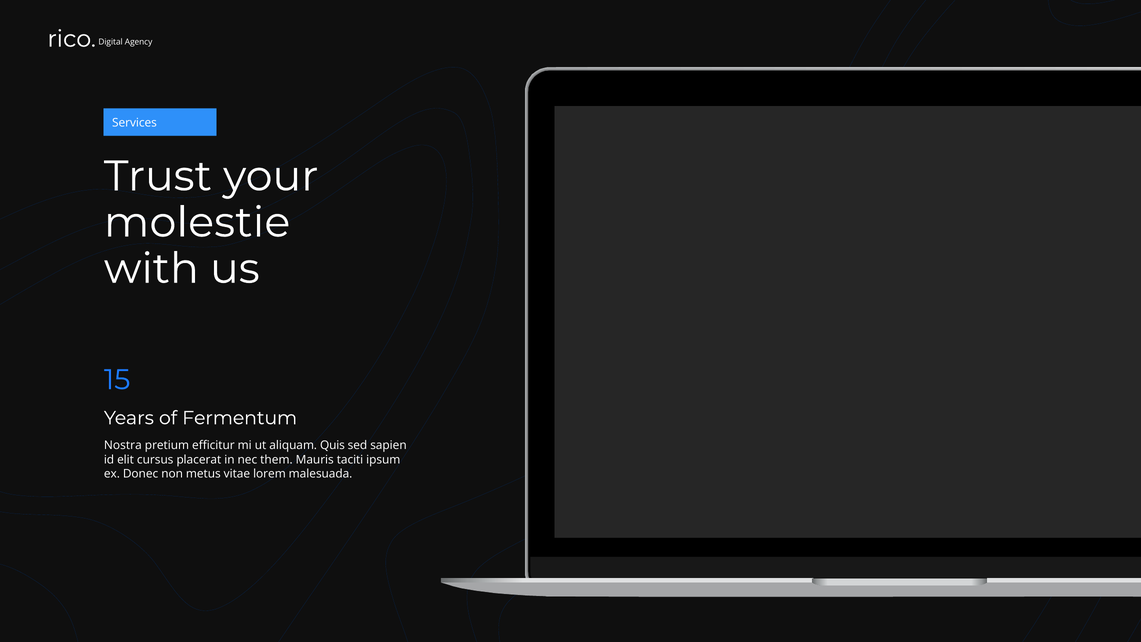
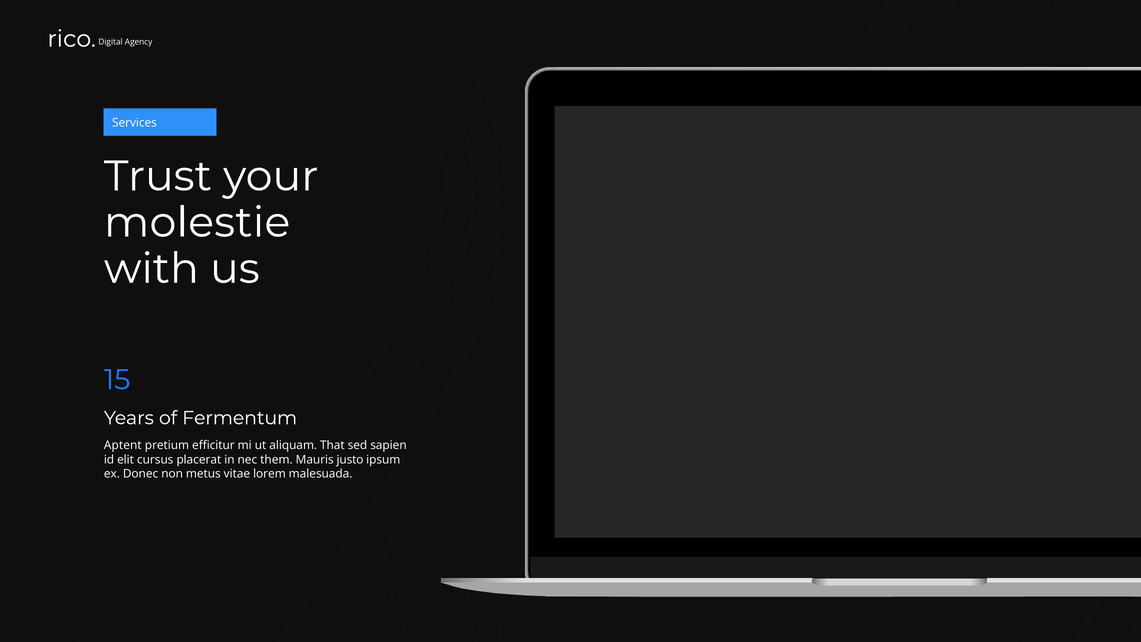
Nostra: Nostra -> Aptent (123, 445)
Quis: Quis -> That (332, 445)
taciti: taciti -> justo (350, 460)
